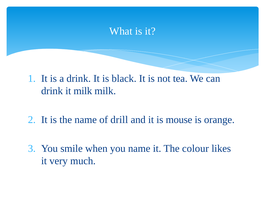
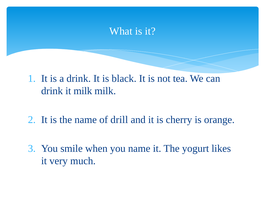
mouse: mouse -> cherry (179, 120)
colour: colour -> yogurt (196, 148)
